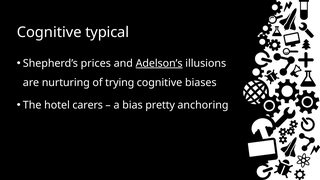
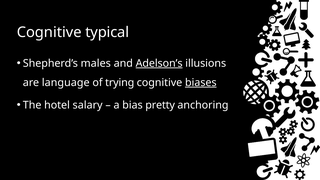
prices: prices -> males (96, 63)
nurturing: nurturing -> language (66, 83)
biases underline: none -> present (201, 83)
carers: carers -> salary (88, 105)
